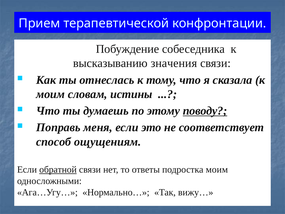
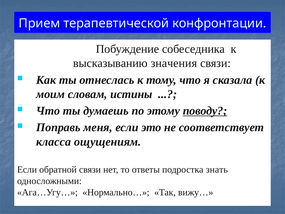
способ: способ -> класса (54, 142)
обратной underline: present -> none (58, 169)
подростка моим: моим -> знать (217, 169)
